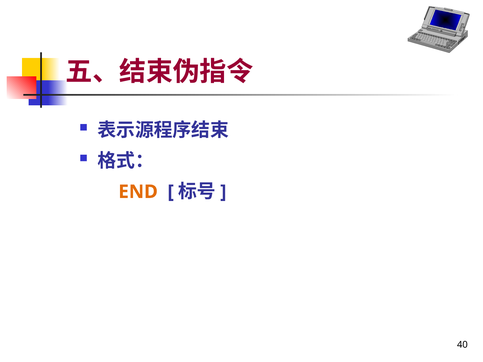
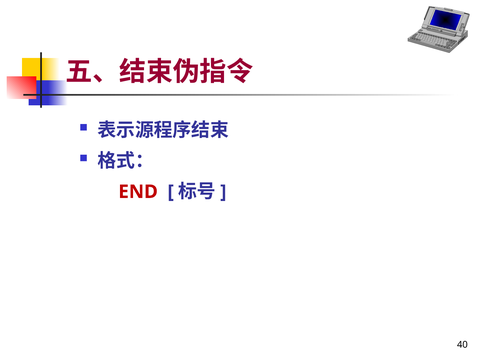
END colour: orange -> red (138, 192)
